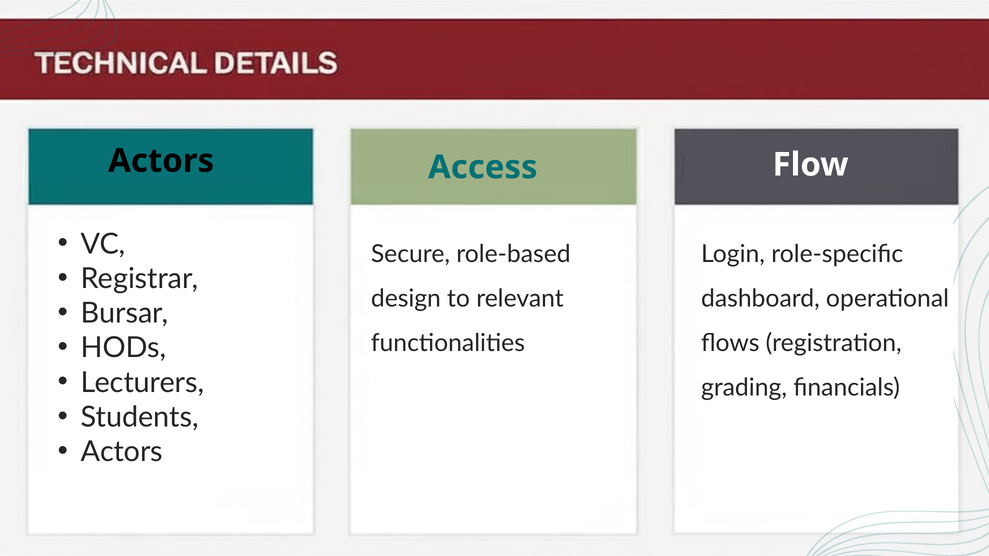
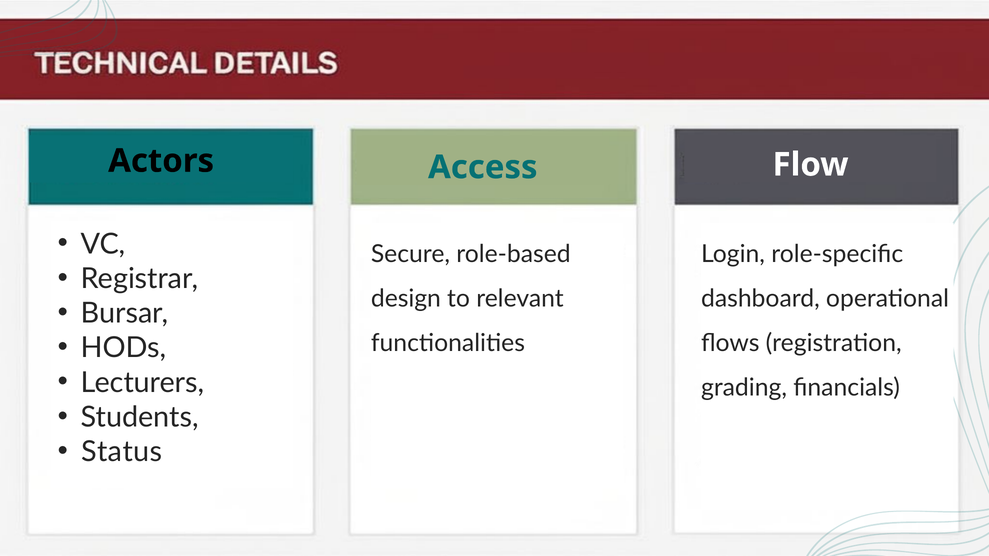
Actors: Actors -> Status (122, 452)
